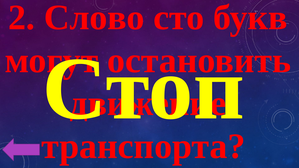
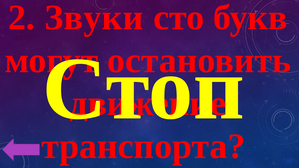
Слово: Слово -> Звуки (94, 18)
